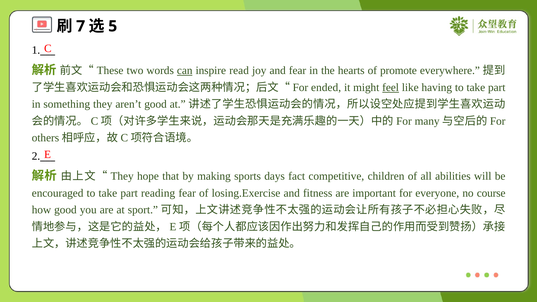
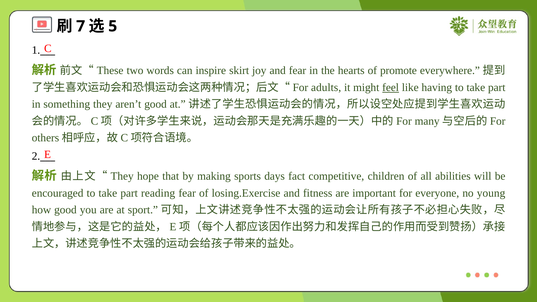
can underline: present -> none (185, 70)
read: read -> skirt (239, 70)
ended: ended -> adults (326, 87)
course: course -> young (491, 193)
